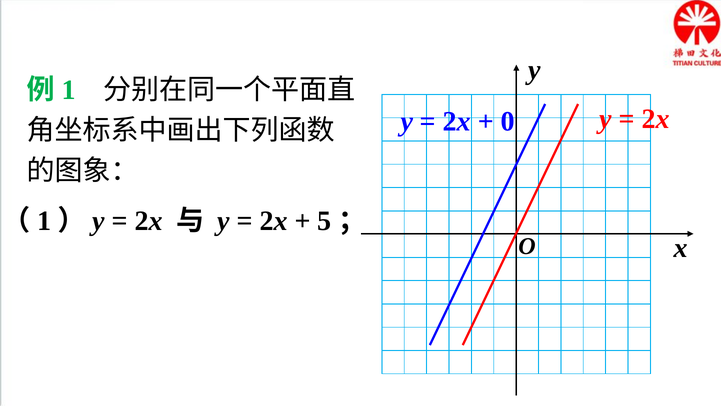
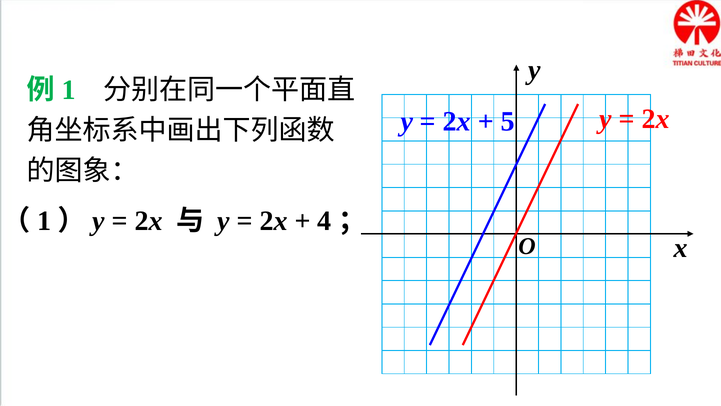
0: 0 -> 5 (508, 121)
5: 5 -> 4 (324, 221)
